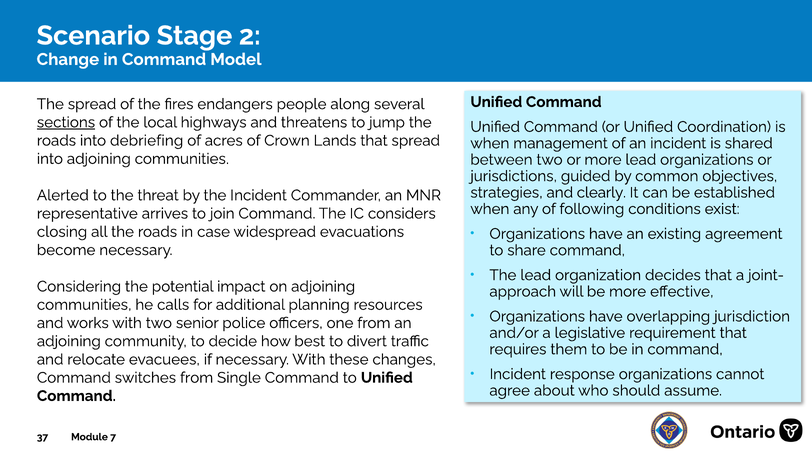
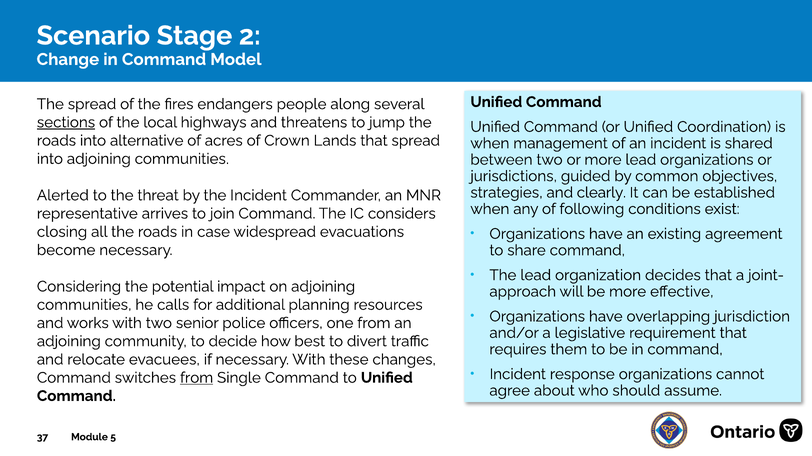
debriefing: debriefing -> alternative (147, 141)
from underline: none -> present (197, 378)
7: 7 -> 5 (113, 438)
